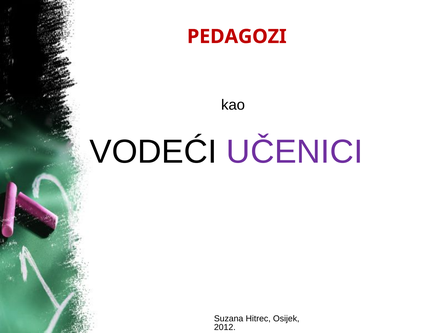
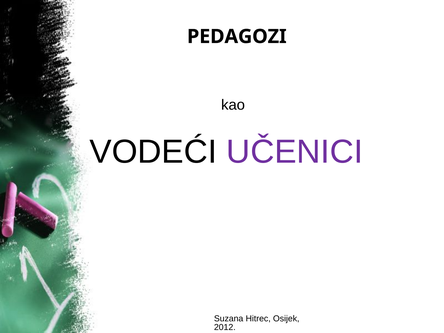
PEDAGOZI colour: red -> black (237, 37)
